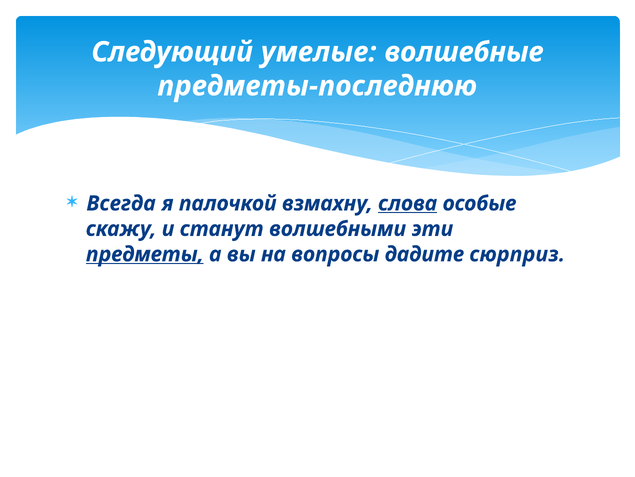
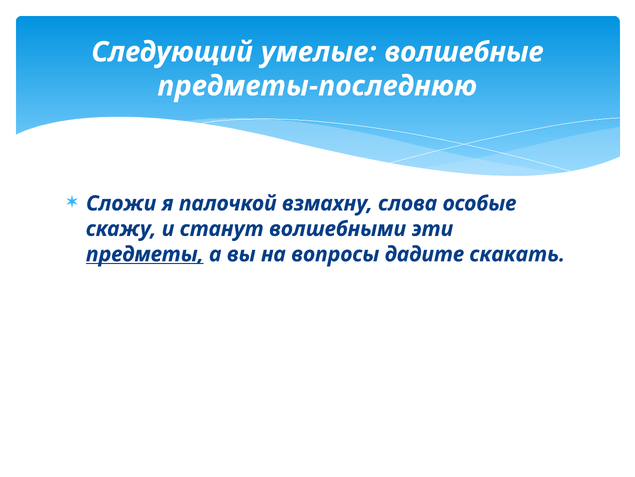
Всегда: Всегда -> Сложи (121, 203)
слова underline: present -> none (408, 203)
сюрприз: сюрприз -> скакать (517, 254)
